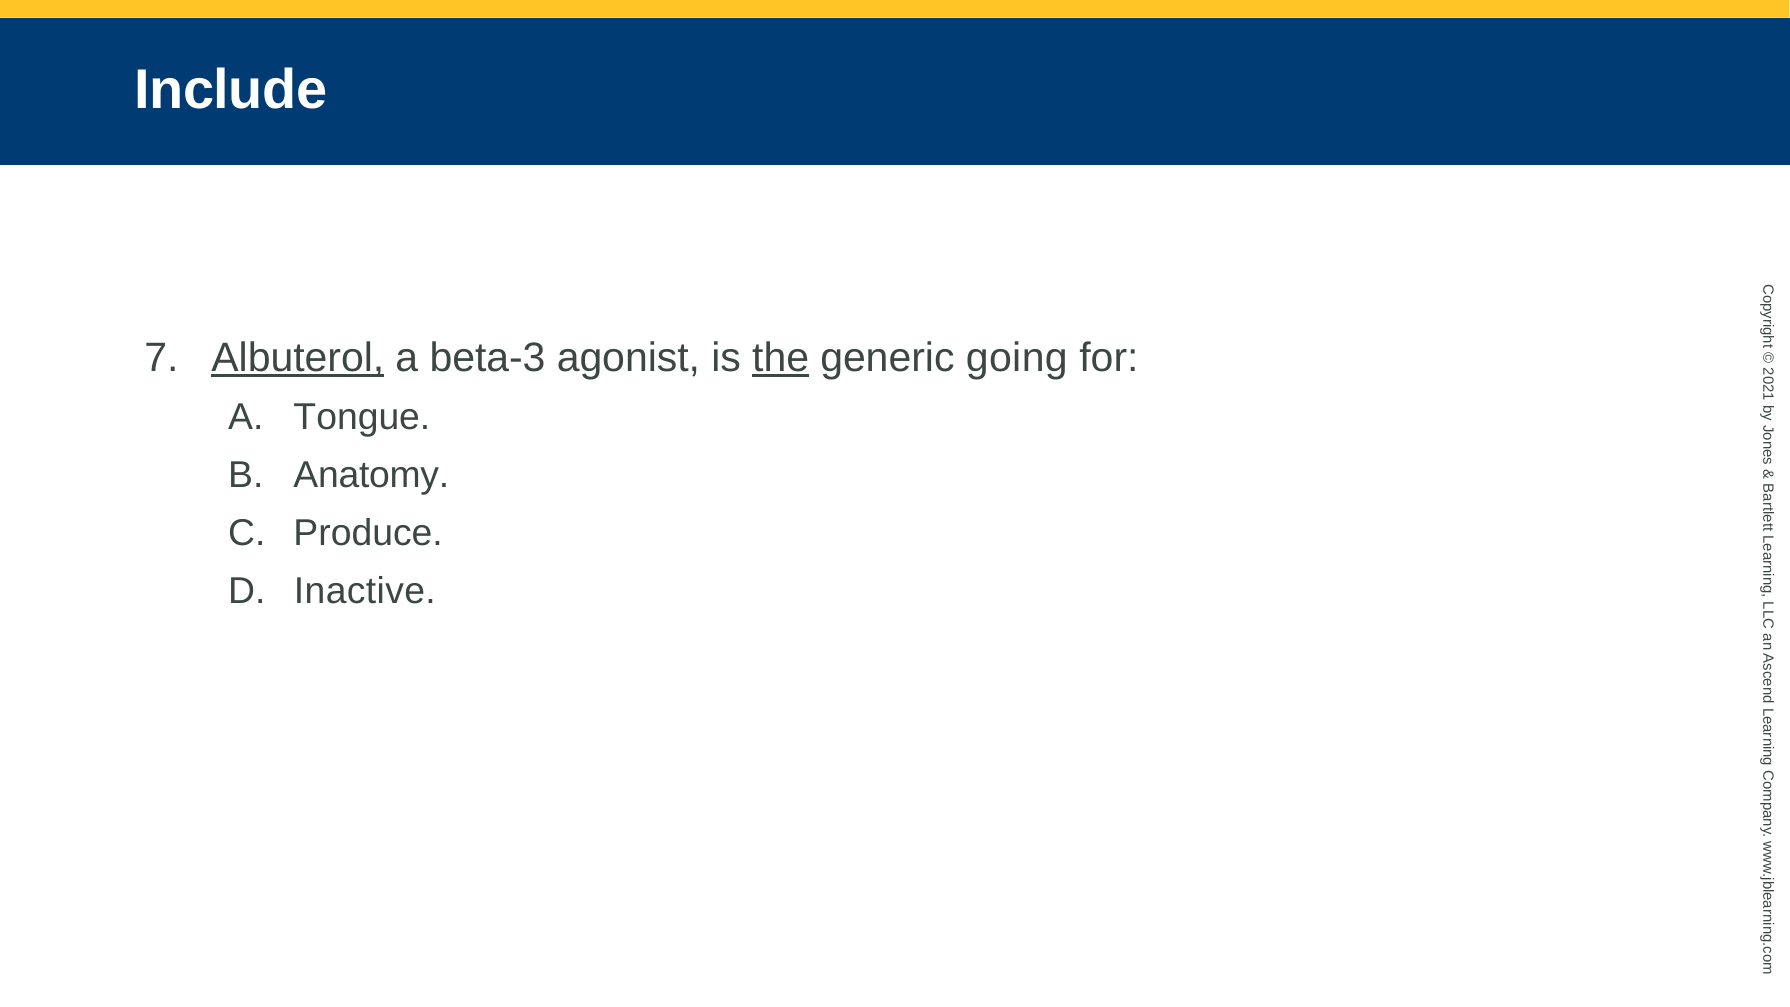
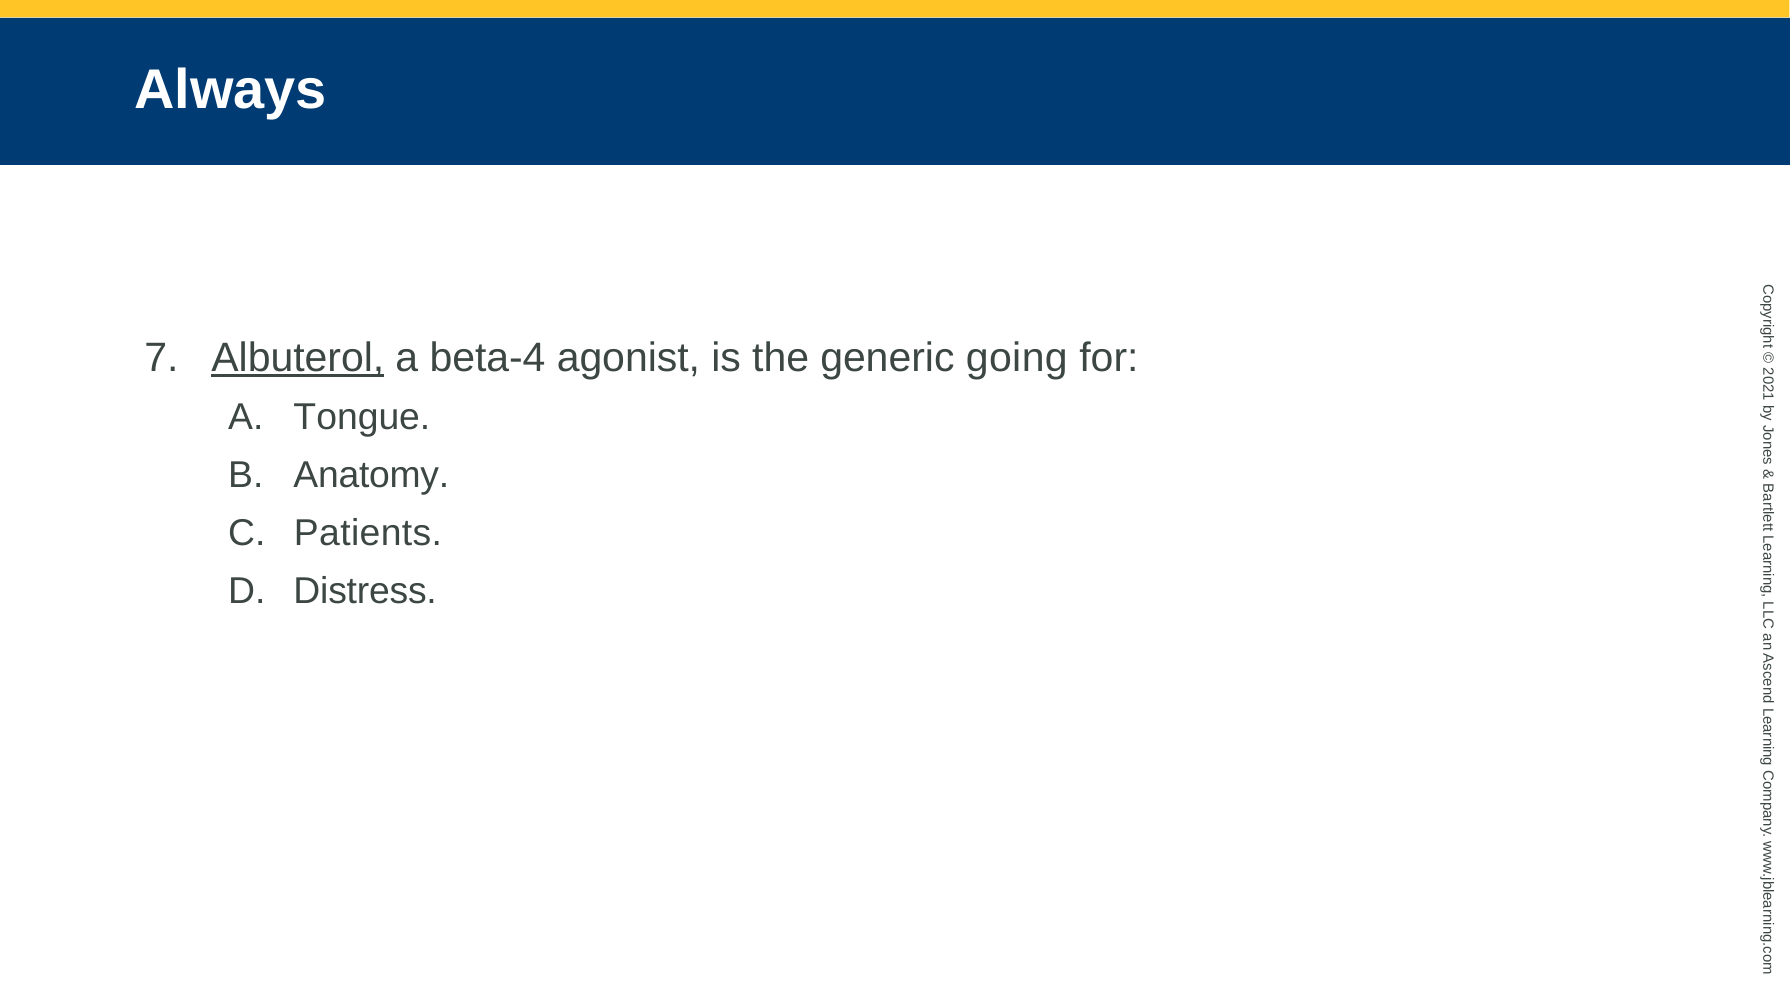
Include: Include -> Always (231, 90)
beta-3: beta-3 -> beta-4 (488, 358)
the underline: present -> none (781, 358)
Produce: Produce -> Patients (368, 533)
Inactive: Inactive -> Distress (365, 591)
